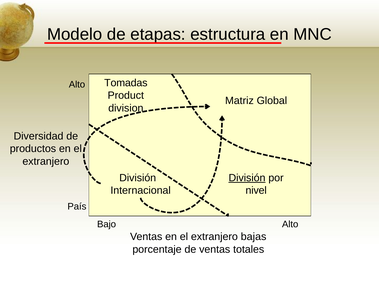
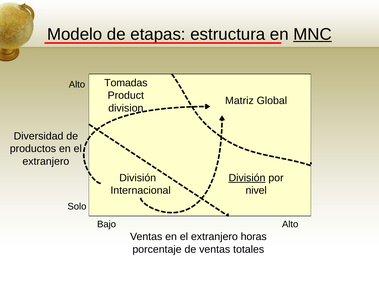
MNC underline: none -> present (313, 34)
País: País -> Solo (77, 207)
bajas: bajas -> horas (254, 237)
